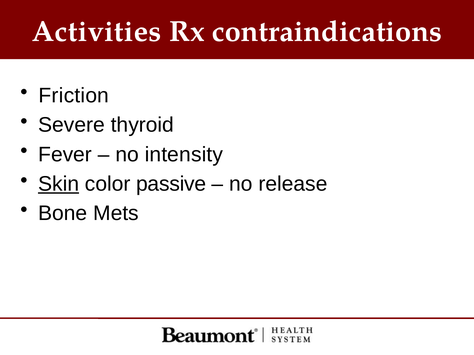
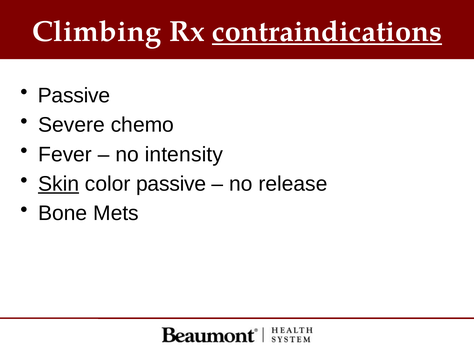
Activities: Activities -> Climbing (97, 32)
contraindications underline: none -> present (327, 32)
Friction: Friction -> Passive (74, 96)
thyroid: thyroid -> chemo (142, 125)
